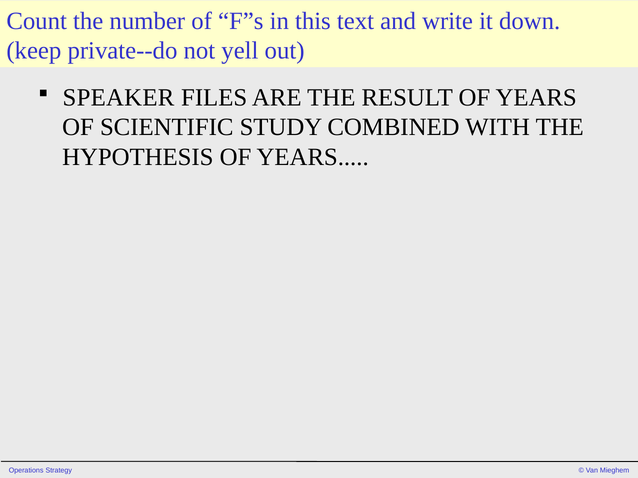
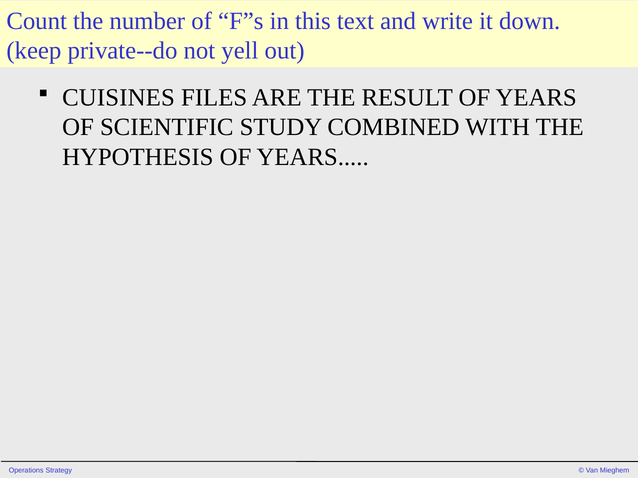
SPEAKER: SPEAKER -> CUISINES (119, 98)
